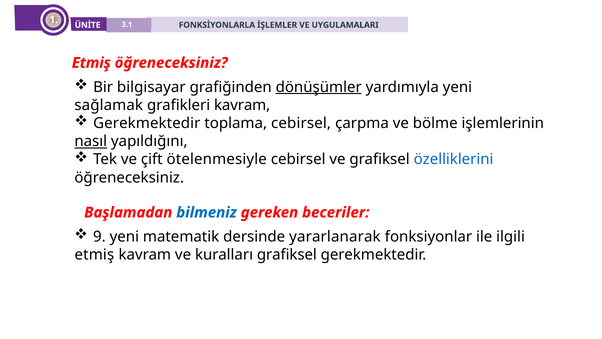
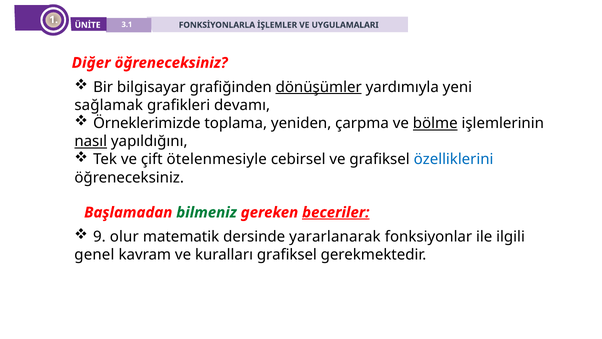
Etmiş: Etmiş -> Diğer (91, 63)
grafikleri kavram: kavram -> devamı (242, 105)
Gerekmektedir: Gerekmektedir -> Örneklerimizde (147, 123)
toplama cebirsel: cebirsel -> yeniden (301, 123)
bölme underline: none -> present (435, 123)
bilmeniz colour: blue -> green (207, 212)
beceriler underline: none -> present (336, 212)
9 yeni: yeni -> olur (124, 237)
etmiş: etmiş -> genel (94, 255)
